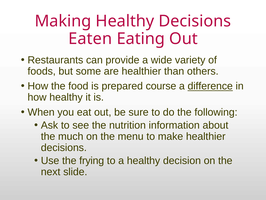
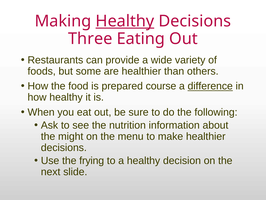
Healthy underline: none -> present (125, 21)
Eaten: Eaten -> Three (90, 39)
much: much -> might (71, 136)
